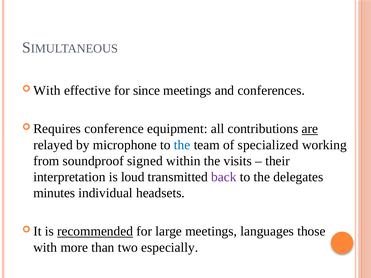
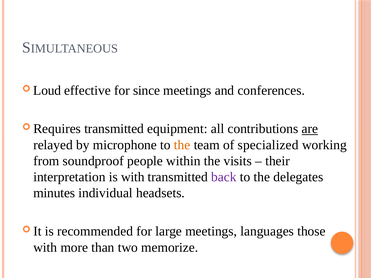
With: With -> Loud (47, 91)
Requires conference: conference -> transmitted (114, 129)
the colour: blue -> orange (182, 145)
signed: signed -> people (145, 161)
is loud: loud -> with (133, 177)
recommended underline: present -> none (95, 232)
especially: especially -> memorize (170, 248)
